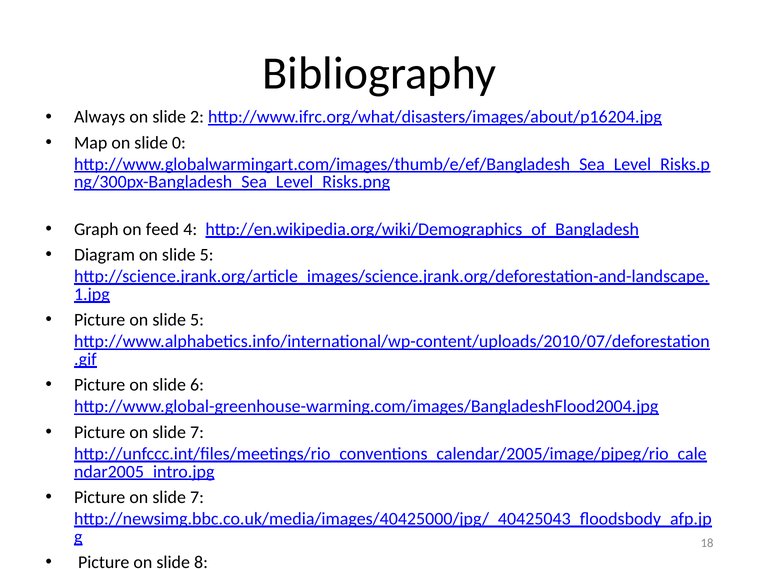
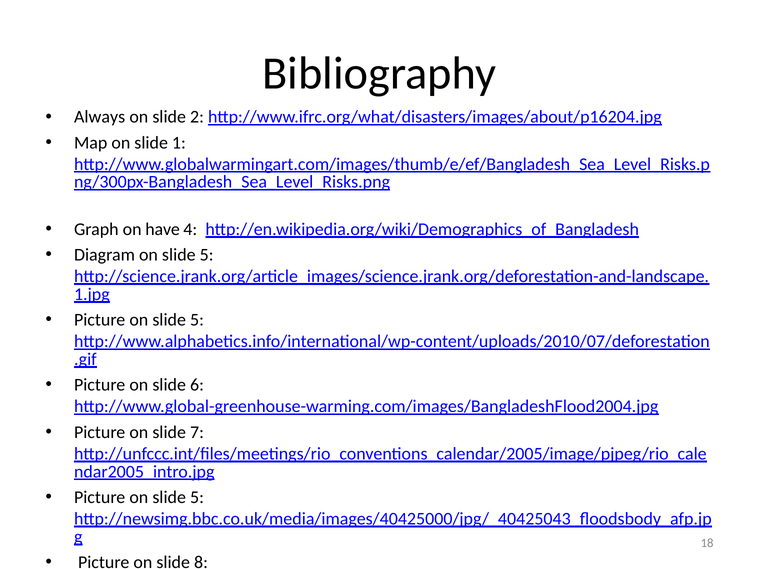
0: 0 -> 1 (179, 143)
feed: feed -> have (163, 229)
7: 7 -> 5 (197, 498)
